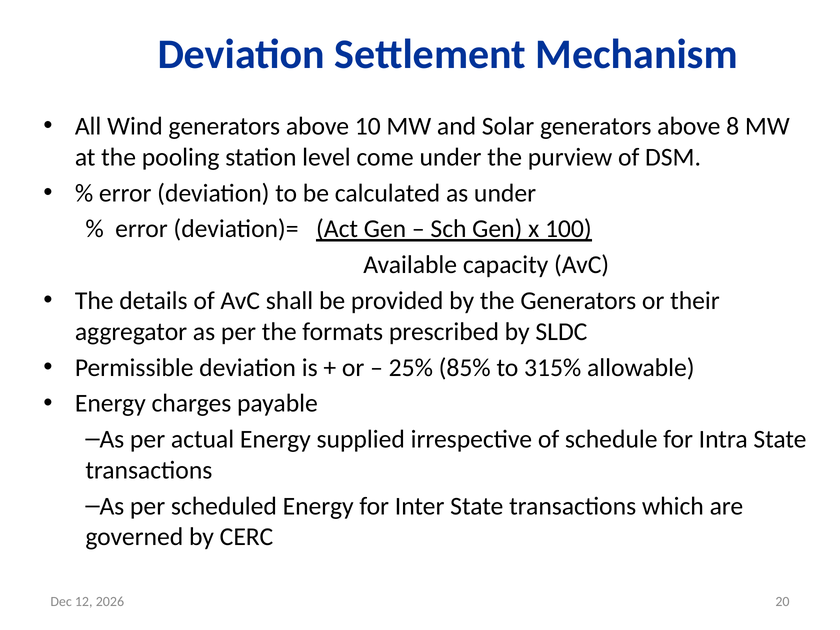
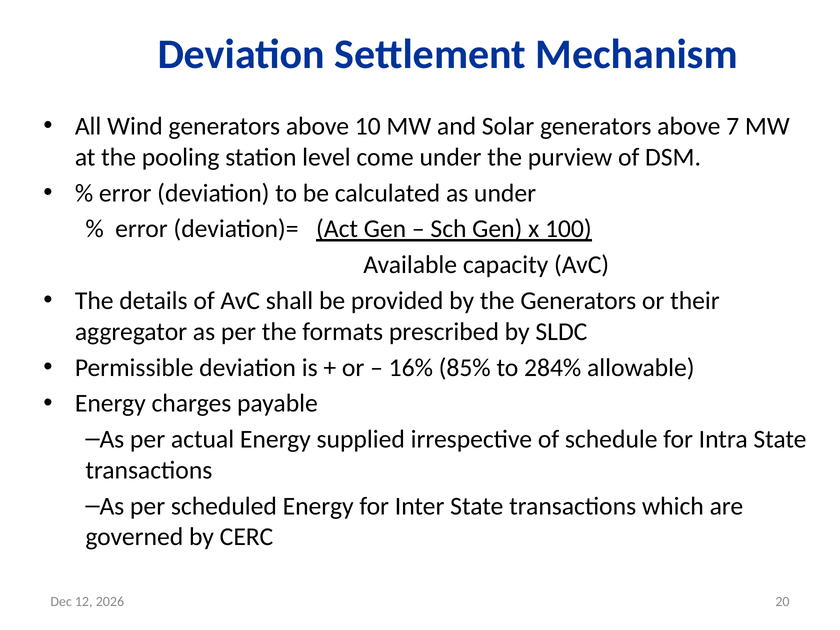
8: 8 -> 7 (733, 126)
25%: 25% -> 16% (411, 368)
315%: 315% -> 284% (553, 368)
